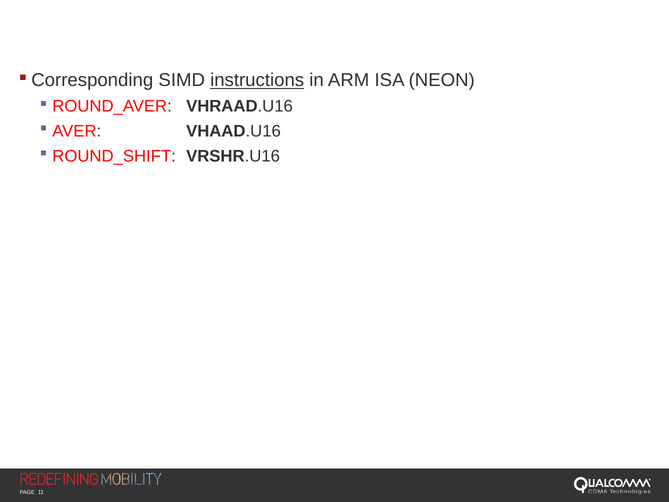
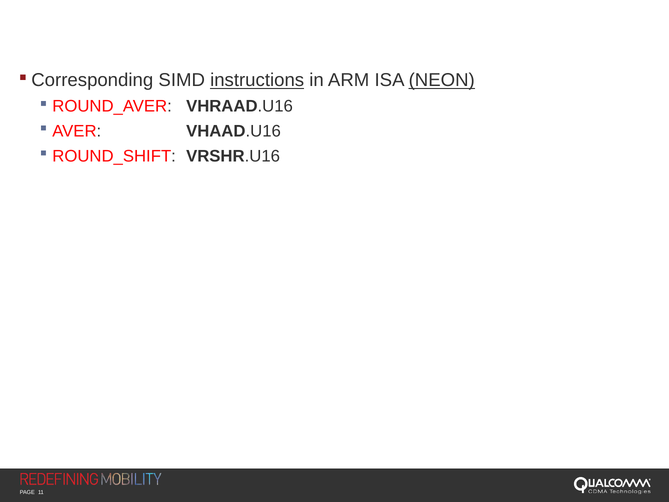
NEON underline: none -> present (442, 80)
